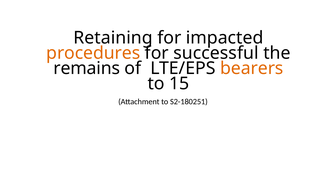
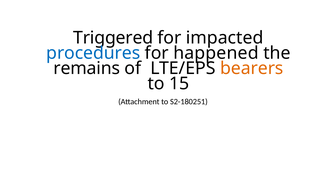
Retaining: Retaining -> Triggered (113, 38)
procedures colour: orange -> blue (93, 53)
successful: successful -> happened (216, 53)
